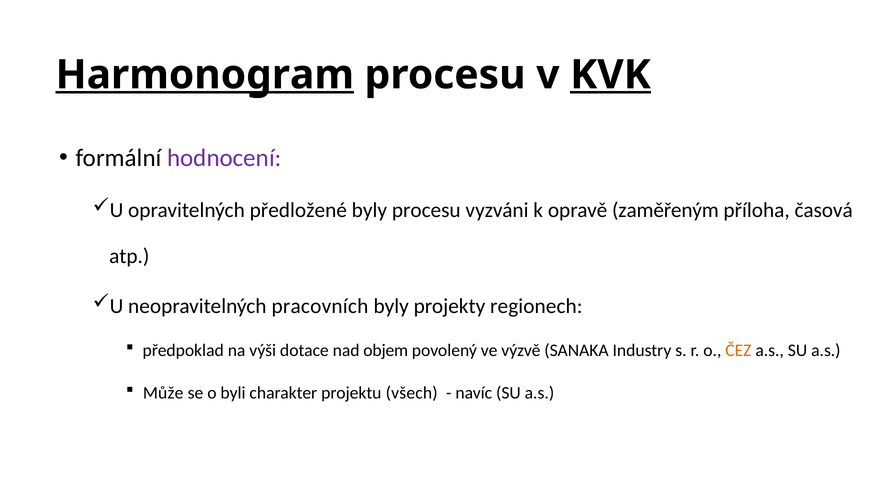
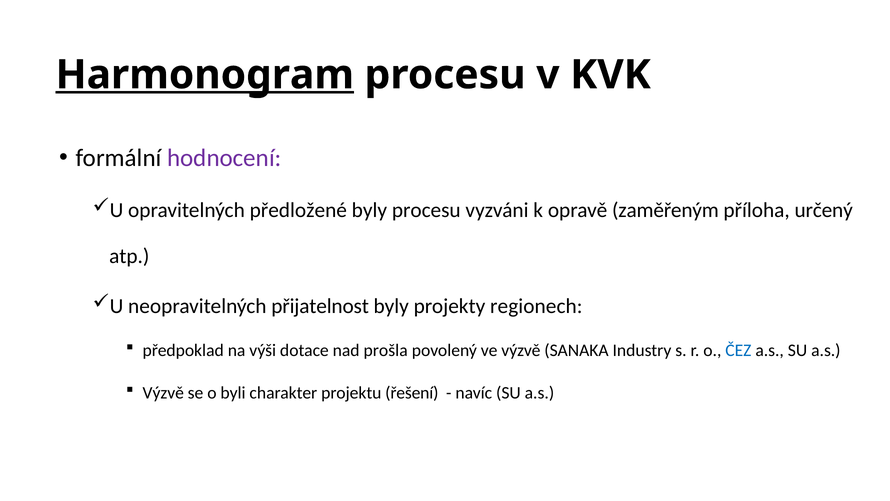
KVK underline: present -> none (610, 75)
časová: časová -> určený (824, 210)
pracovních: pracovních -> přijatelnost (320, 306)
objem: objem -> prošla (386, 350)
ČEZ colour: orange -> blue (738, 350)
Může: Může -> Výzvě (163, 392)
všech: všech -> řešení (412, 392)
